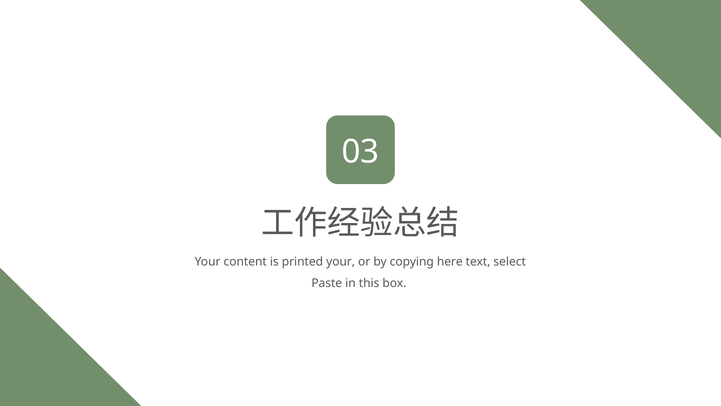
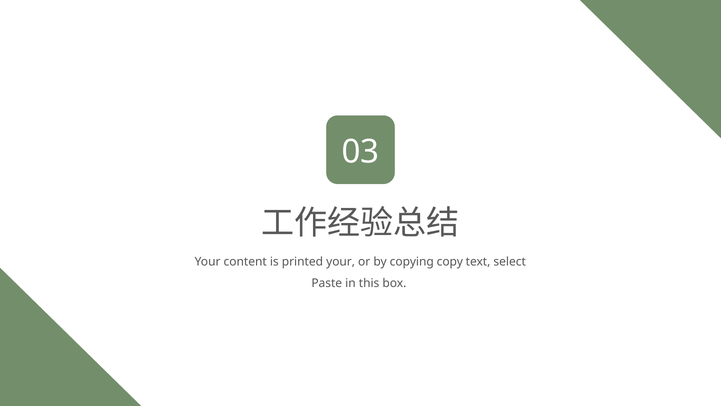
here: here -> copy (450, 262)
